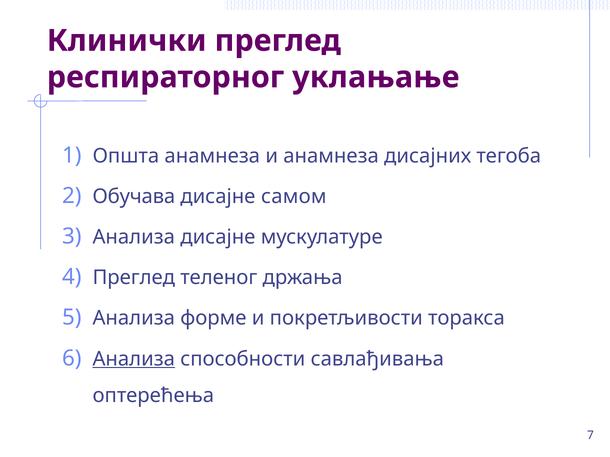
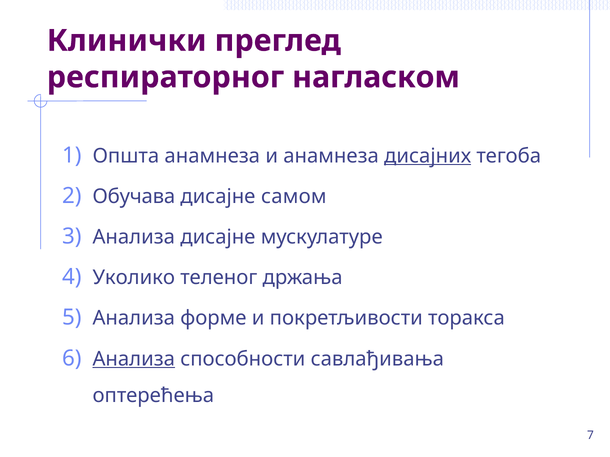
уклањање: уклањање -> нагласком (376, 77)
дисајних underline: none -> present (428, 156)
Преглед: Преглед -> Уколико (134, 278)
